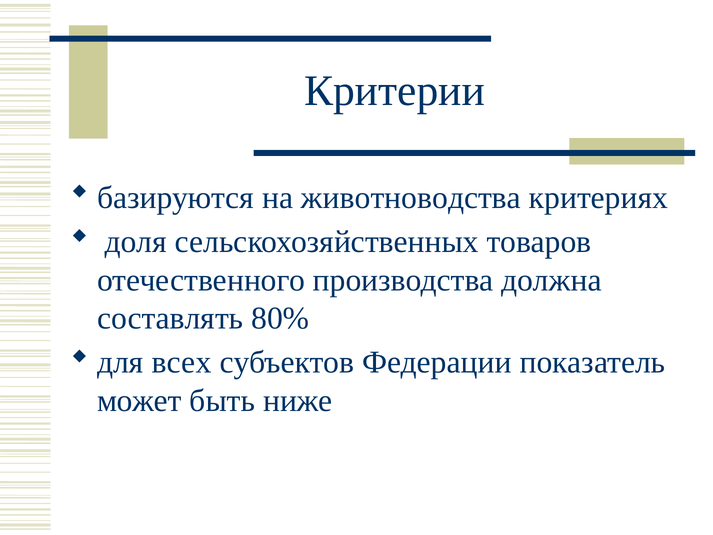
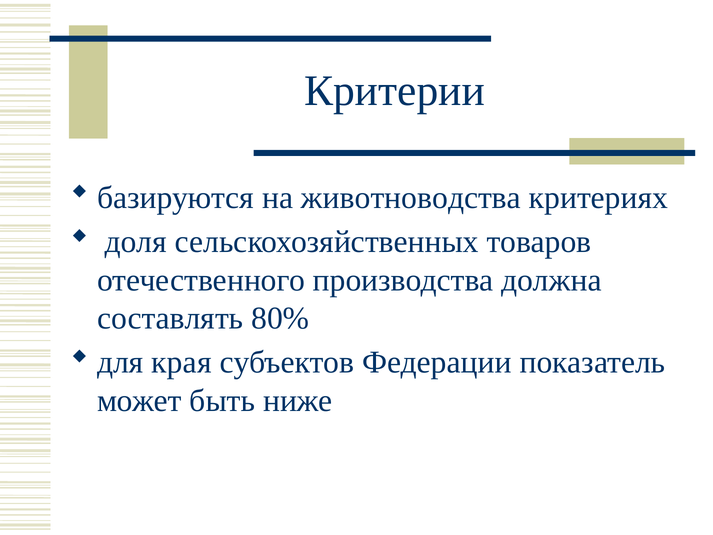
всех: всех -> края (182, 362)
